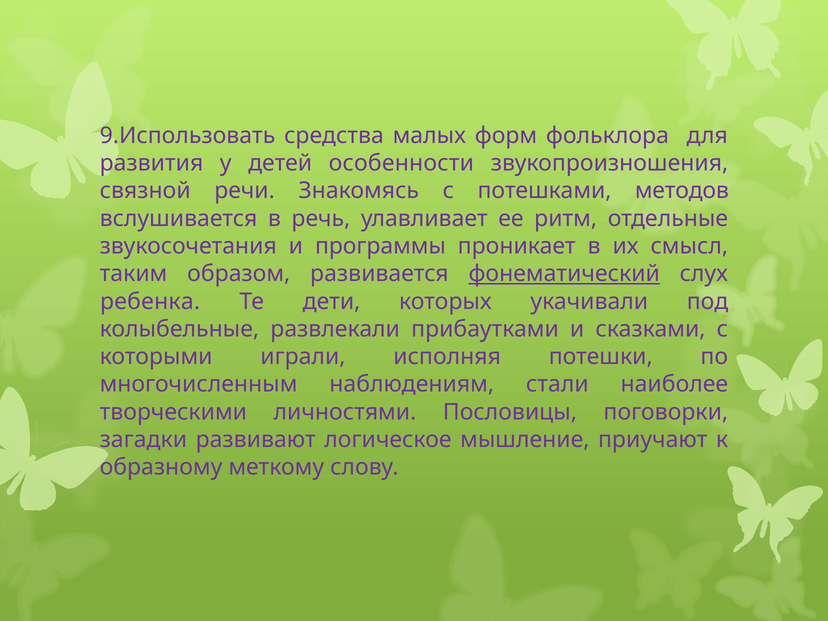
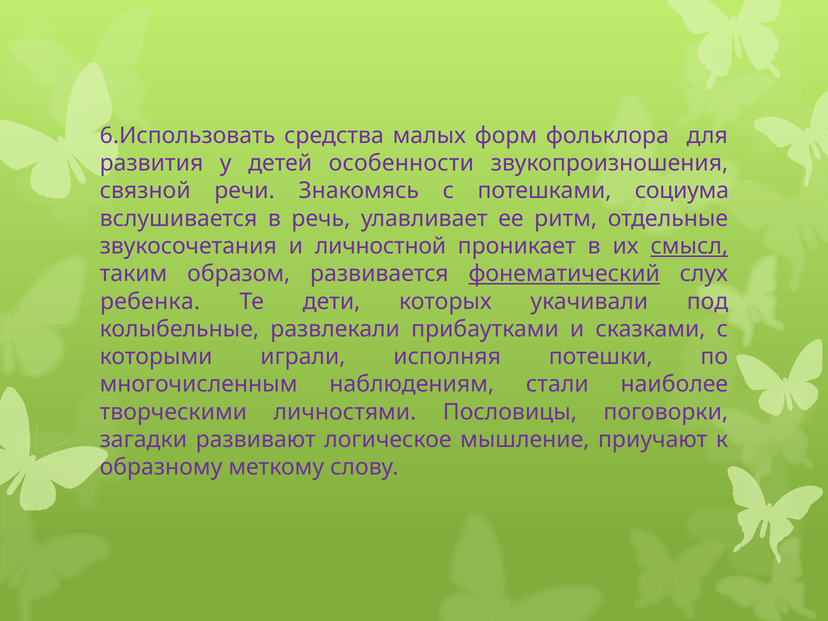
9.Использовать: 9.Использовать -> 6.Использовать (188, 136)
методов: методов -> социума (682, 191)
программы: программы -> личностной (381, 246)
смысл underline: none -> present (689, 246)
